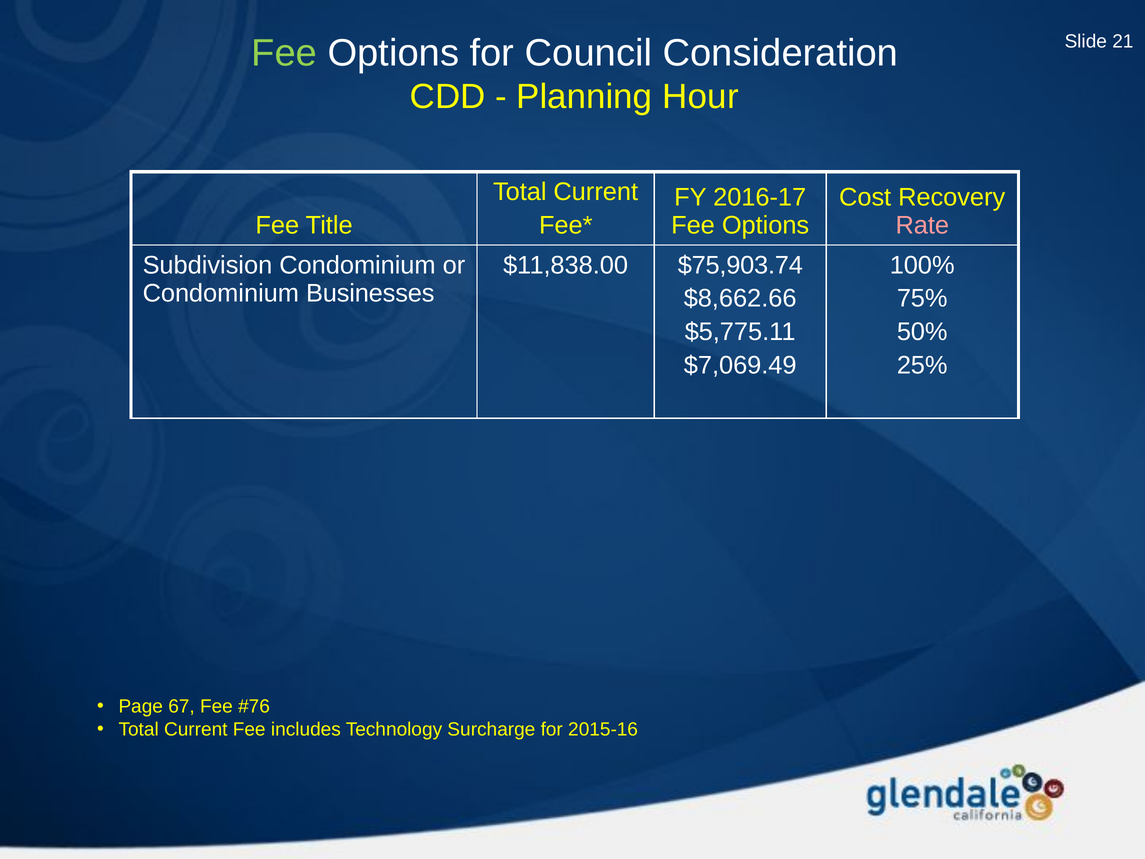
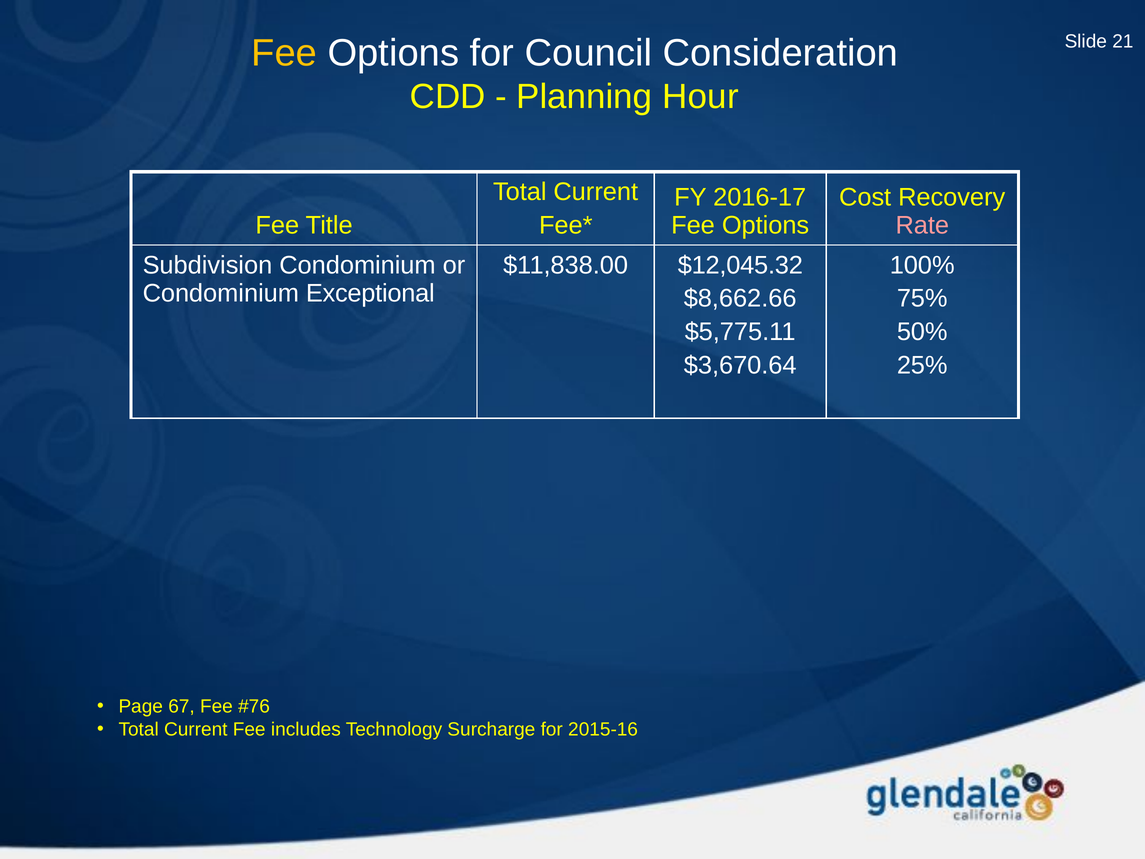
Fee colour: light green -> yellow (284, 53)
$75,903.74: $75,903.74 -> $12,045.32 (740, 265)
Businesses: Businesses -> Exceptional (370, 293)
$7,069.49: $7,069.49 -> $3,670.64 (740, 365)
